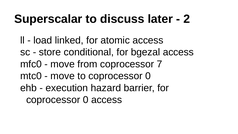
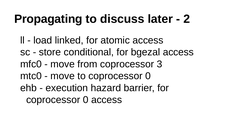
Superscalar: Superscalar -> Propagating (48, 19)
7: 7 -> 3 (160, 64)
